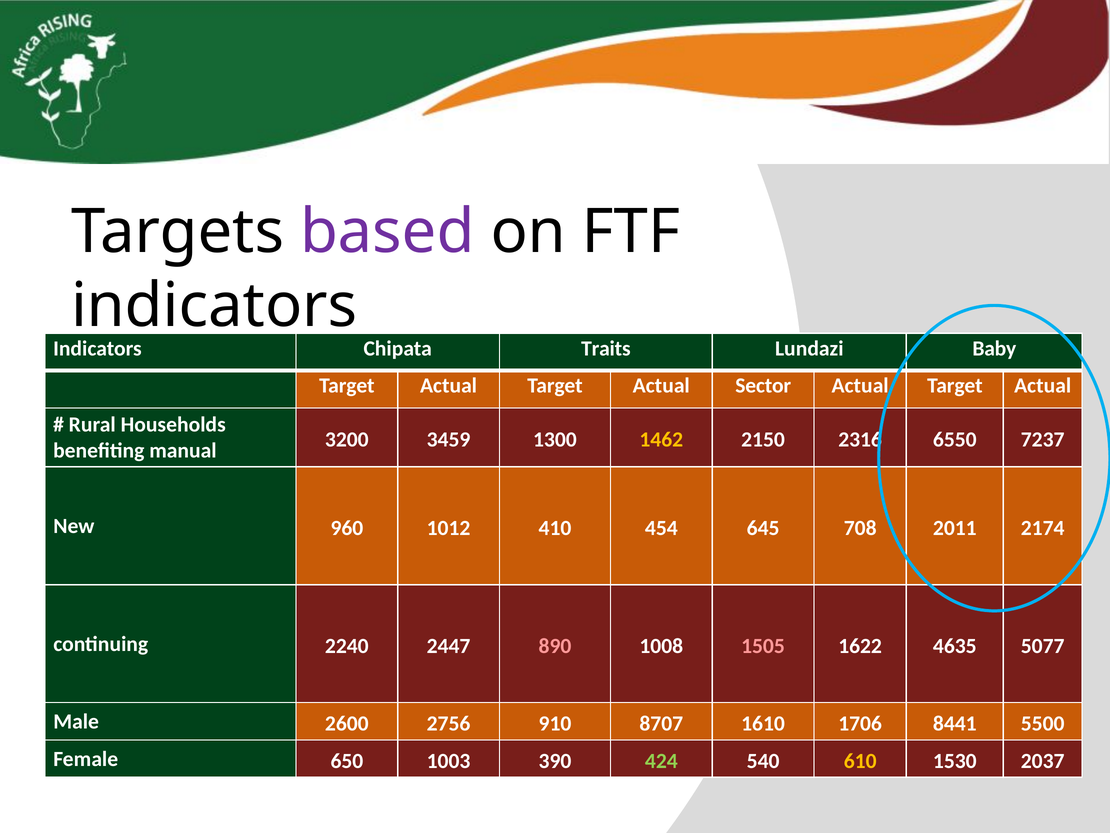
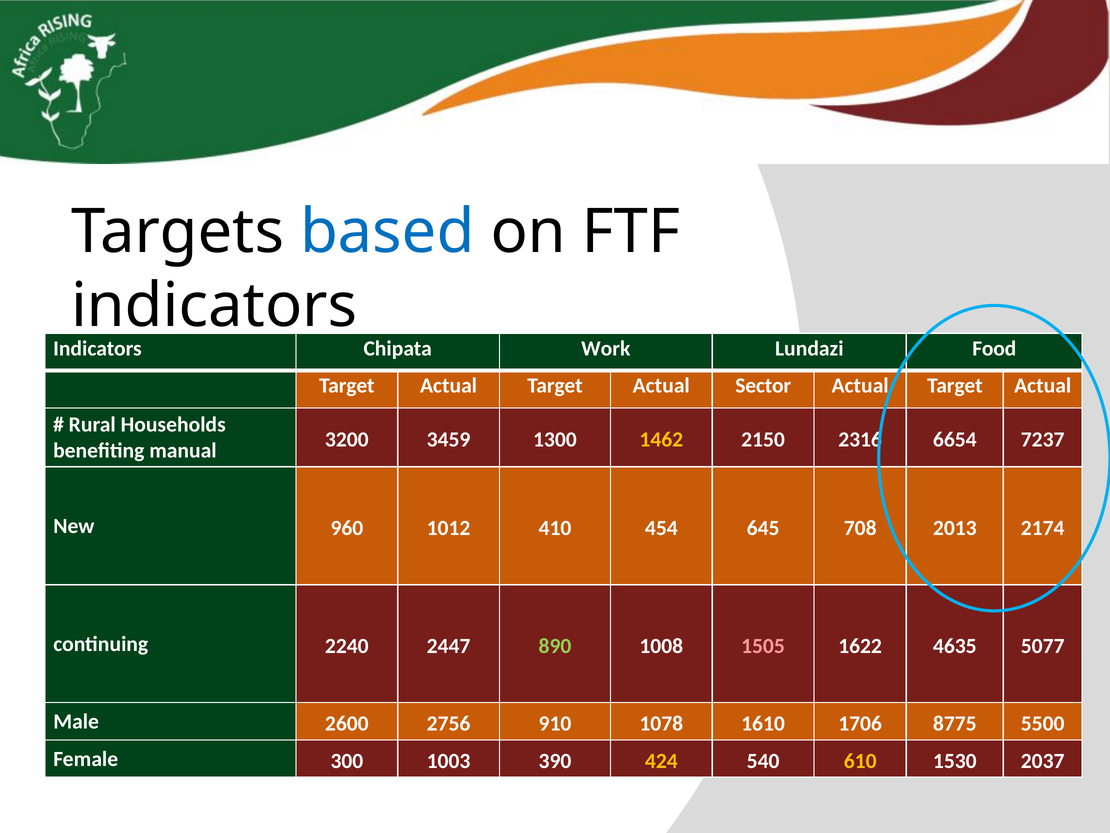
based colour: purple -> blue (387, 232)
Traits: Traits -> Work (606, 348)
Baby: Baby -> Food (994, 348)
6550: 6550 -> 6654 (955, 439)
2011: 2011 -> 2013 (955, 528)
890 colour: pink -> light green (555, 646)
8707: 8707 -> 1078 (661, 723)
8441: 8441 -> 8775 (955, 723)
650: 650 -> 300 (347, 760)
424 colour: light green -> yellow (661, 760)
